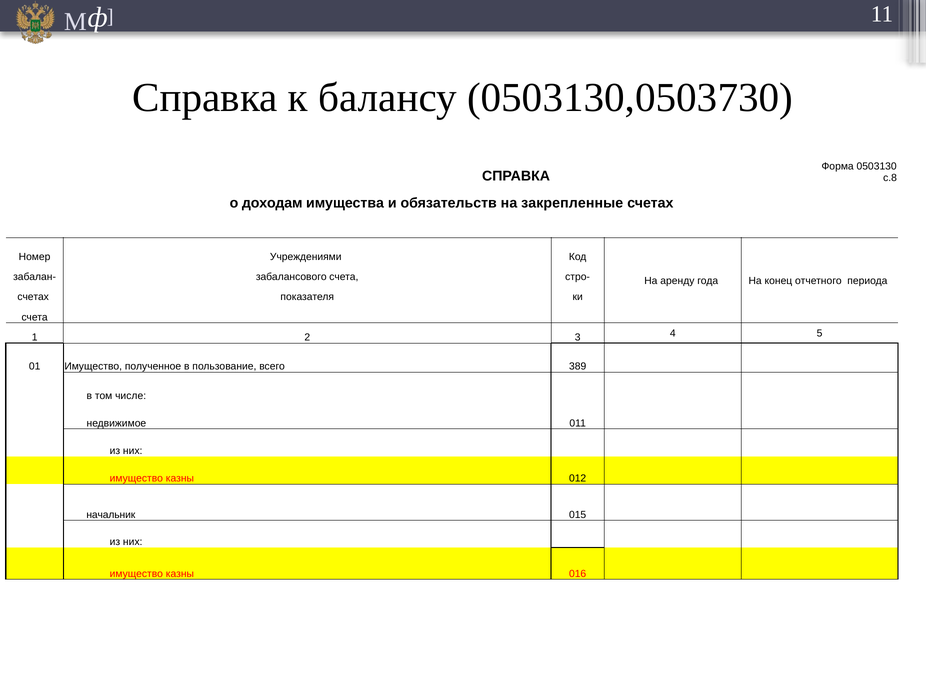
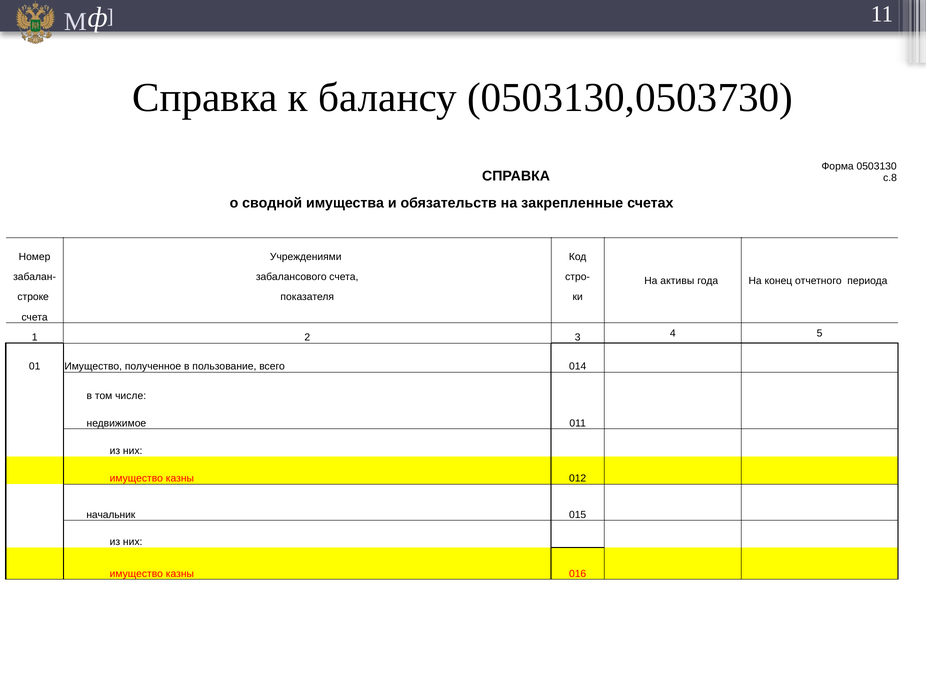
доходам: доходам -> сводной (272, 203)
аренду: аренду -> активы (677, 281)
счетах: счетах -> строке (33, 297)
389: 389 -> 014 (578, 366)
